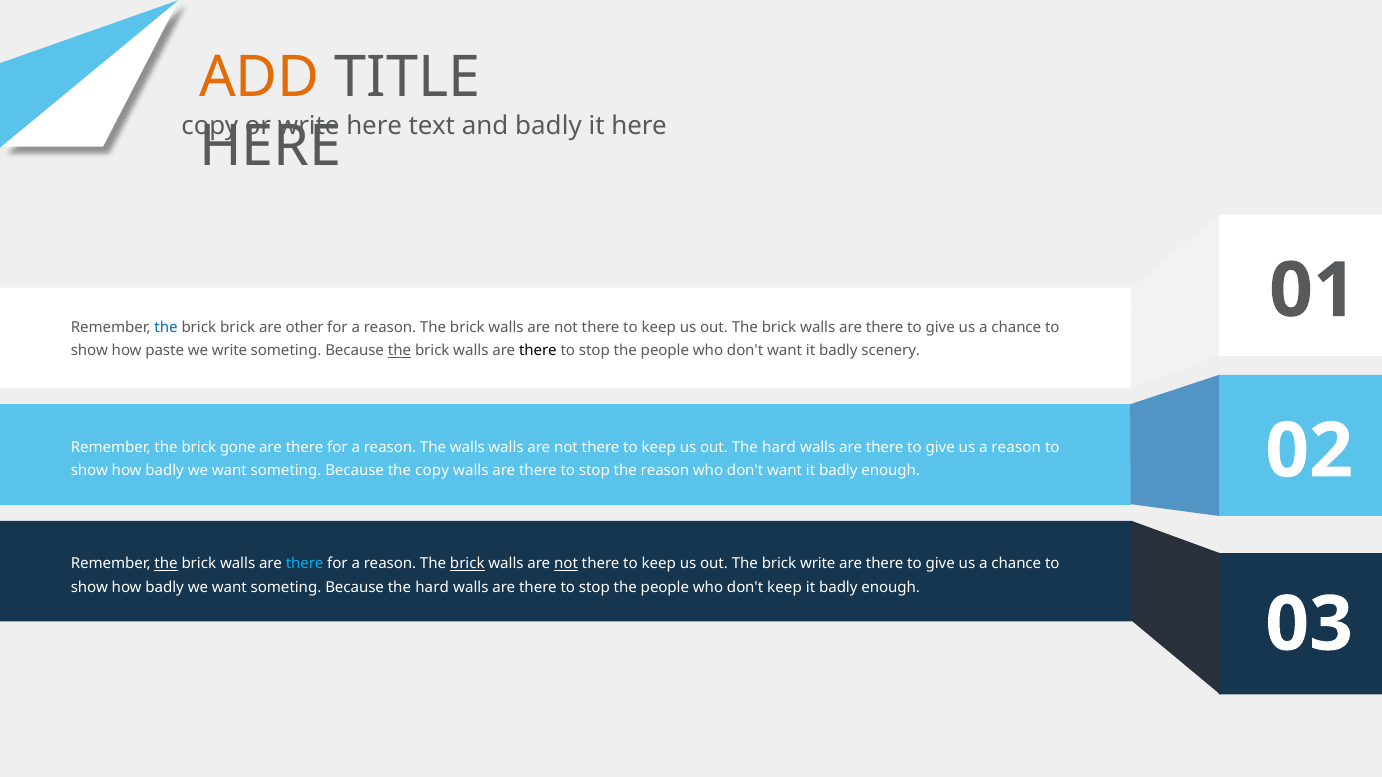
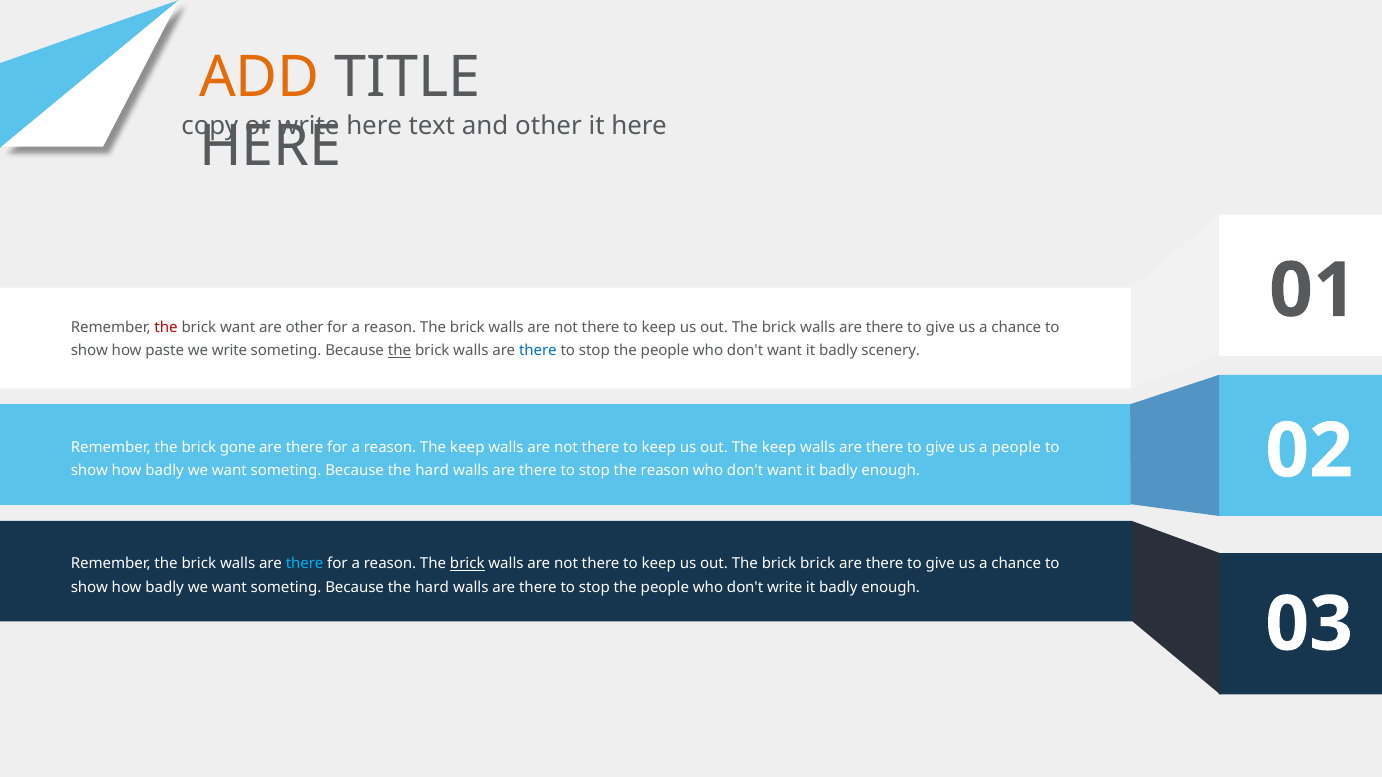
and badly: badly -> other (548, 126)
the colour: blue -> red (166, 327)
brick brick: brick -> want (238, 327)
there colour: black -> blue (538, 351)
reason The walls: walls -> keep (467, 448)
out The hard: hard -> keep (779, 448)
us a reason: reason -> people (1016, 448)
copy: copy -> hard (432, 471)
the underline: present -> none (166, 564)
not underline: present -> none (566, 564)
brick write: write -> brick (818, 564)
don't keep: keep -> write (785, 588)
